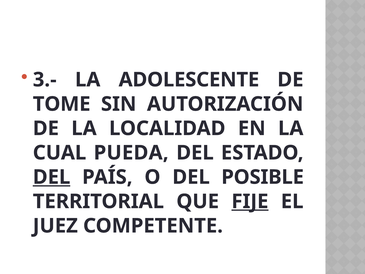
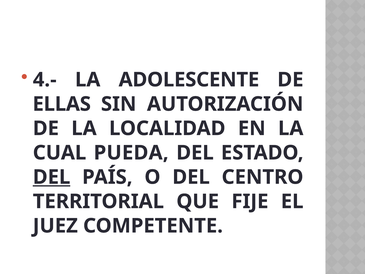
3.-: 3.- -> 4.- (45, 80)
TOME: TOME -> ELLAS (62, 104)
POSIBLE: POSIBLE -> CENTRO (263, 177)
FIJE underline: present -> none (250, 201)
